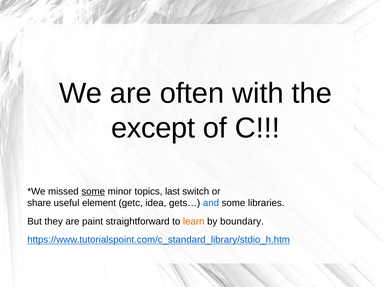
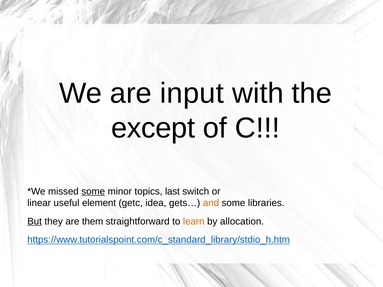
often: often -> input (192, 93)
share: share -> linear (39, 203)
and colour: blue -> orange (211, 203)
But underline: none -> present (35, 222)
paint: paint -> them (93, 222)
boundary: boundary -> allocation (242, 222)
